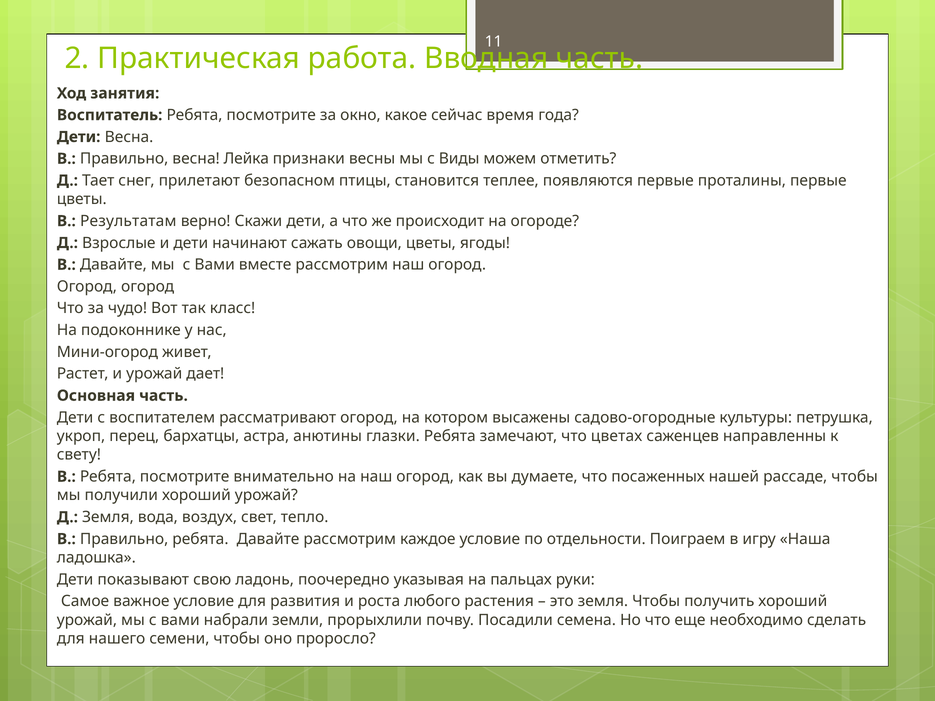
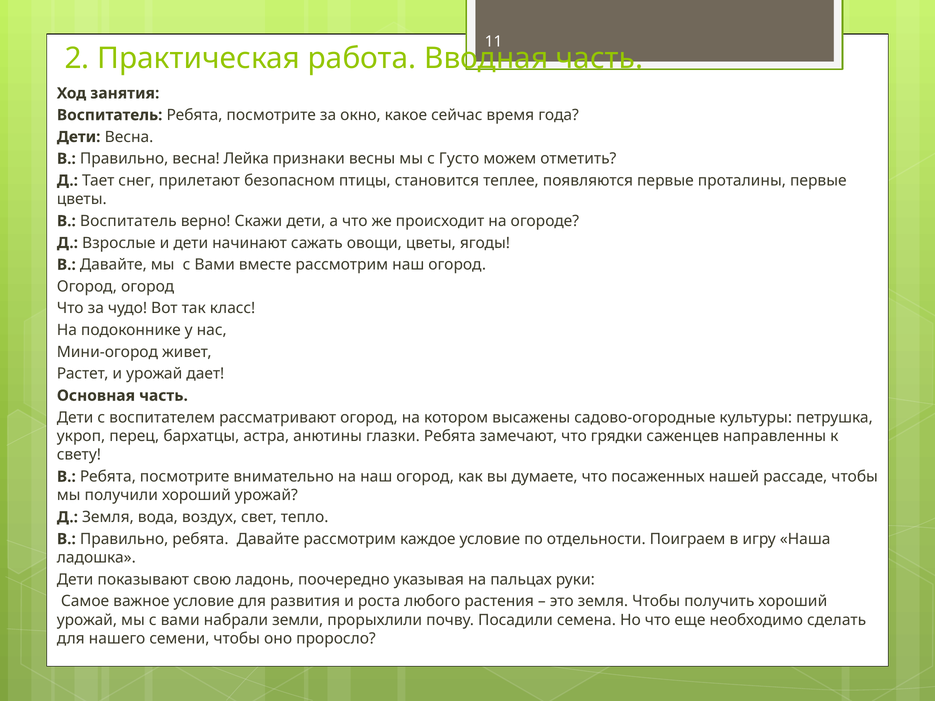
Виды: Виды -> Густо (459, 159)
В Результатам: Результатам -> Воспитатель (128, 221)
цветах: цветах -> грядки (617, 436)
